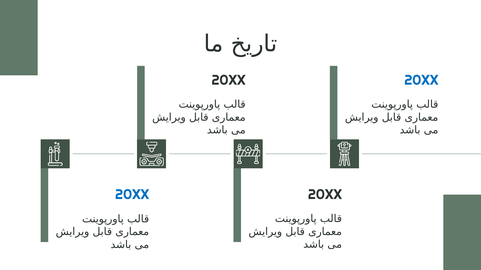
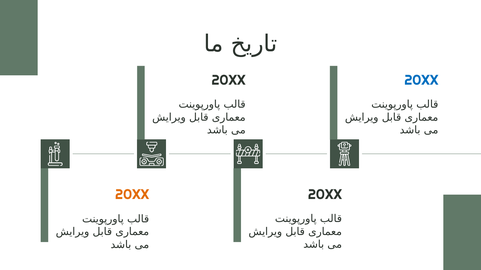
20XX colour: blue -> orange (132, 195)
